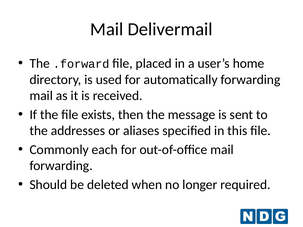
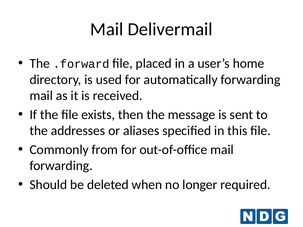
each: each -> from (105, 150)
